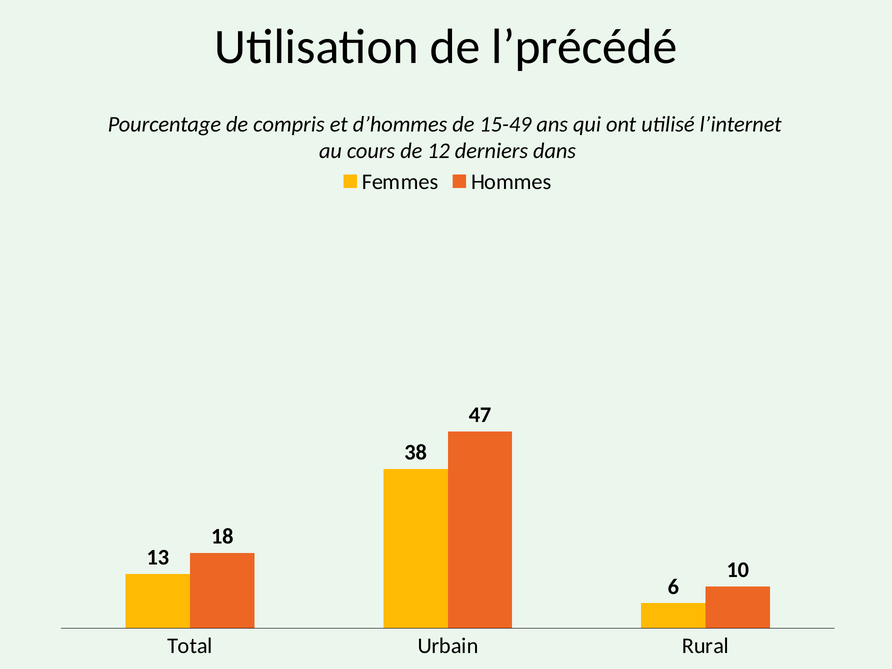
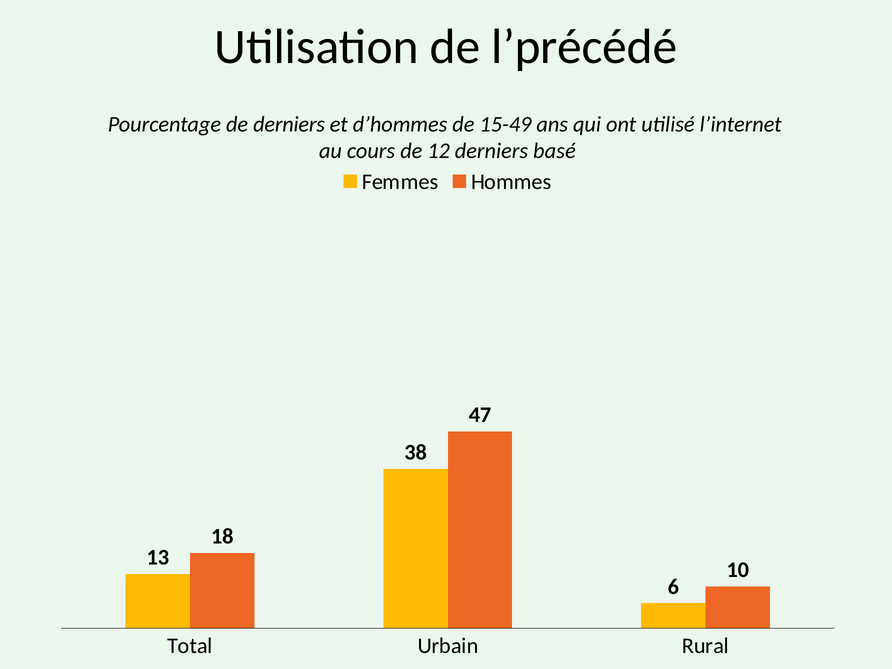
de compris: compris -> derniers (289, 124)
dans: dans -> basé (554, 151)
